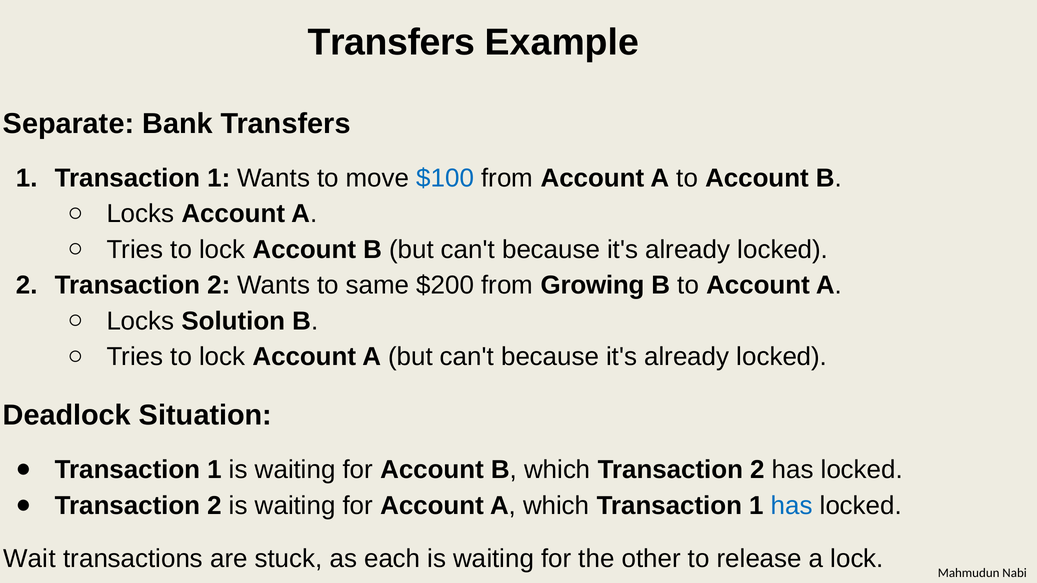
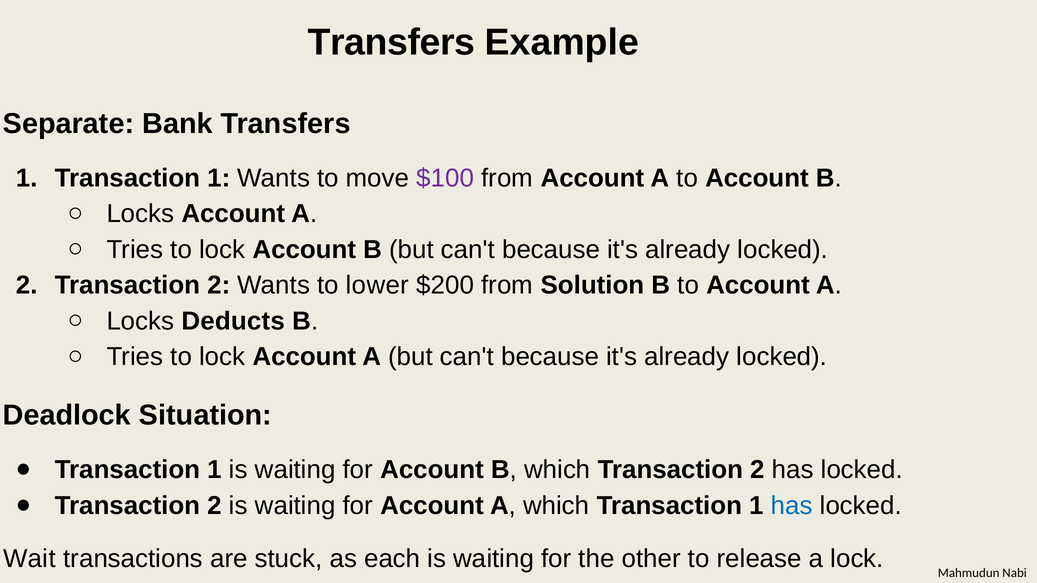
$100 colour: blue -> purple (445, 178)
same: same -> lower (377, 286)
Growing: Growing -> Solution (592, 286)
Solution: Solution -> Deducts (233, 321)
